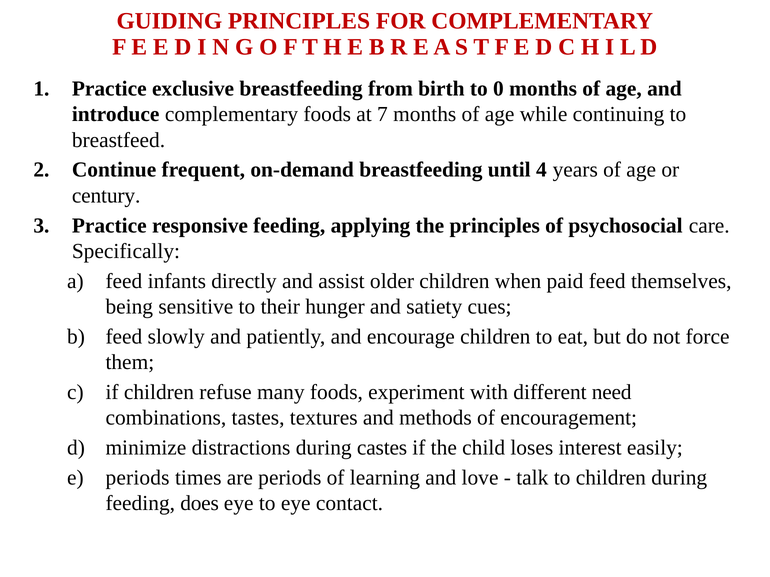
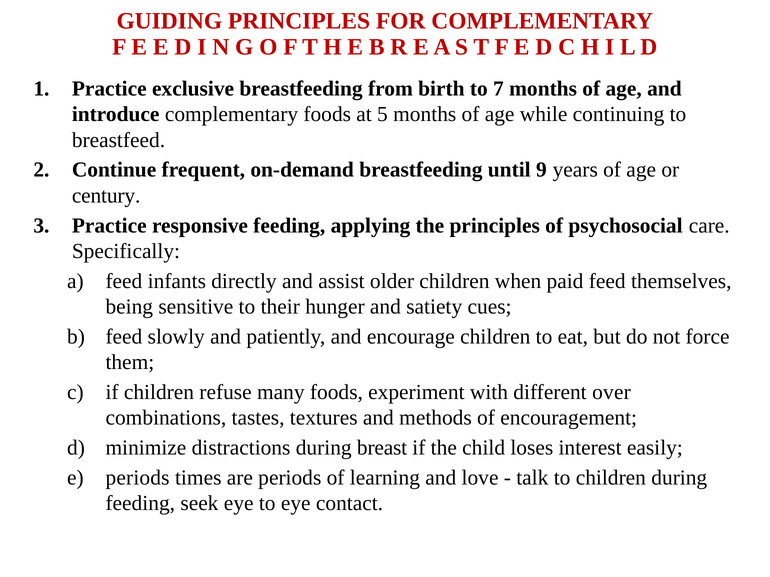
0: 0 -> 7 (498, 89)
7: 7 -> 5 (382, 114)
4: 4 -> 9 (541, 170)
need: need -> over (611, 393)
castes: castes -> breast (382, 448)
does: does -> seek (199, 504)
